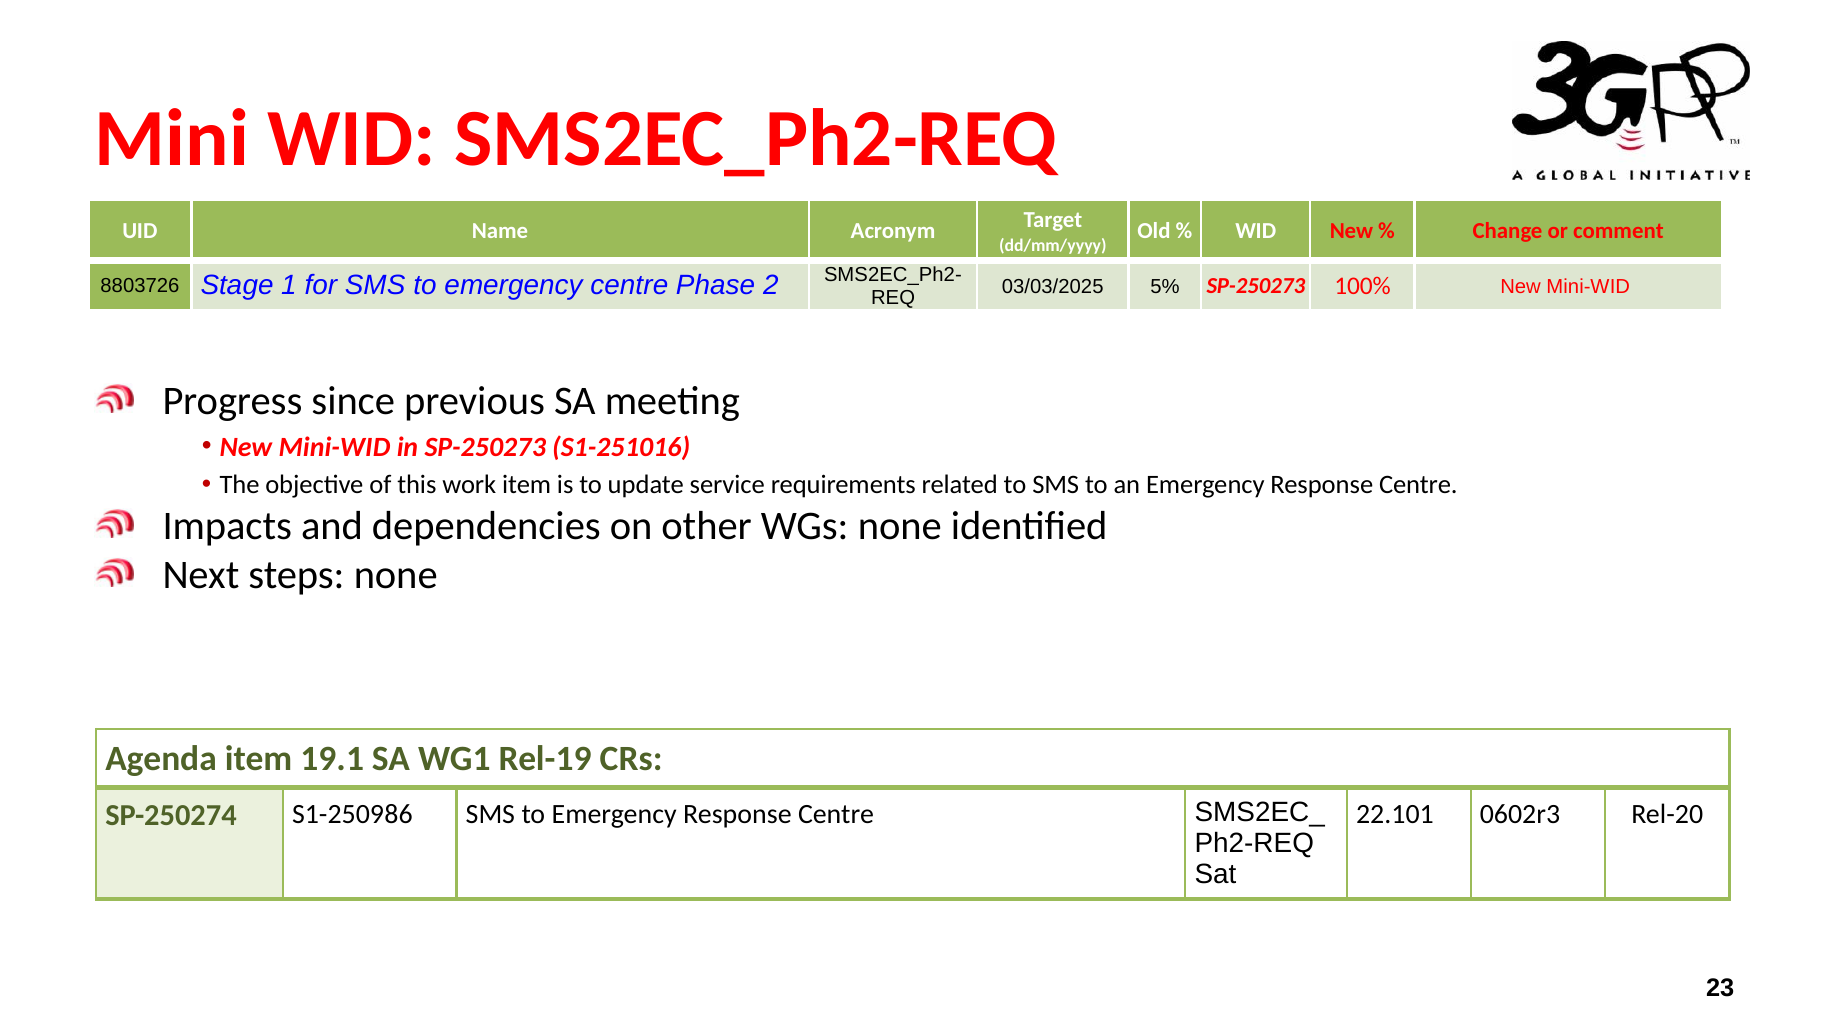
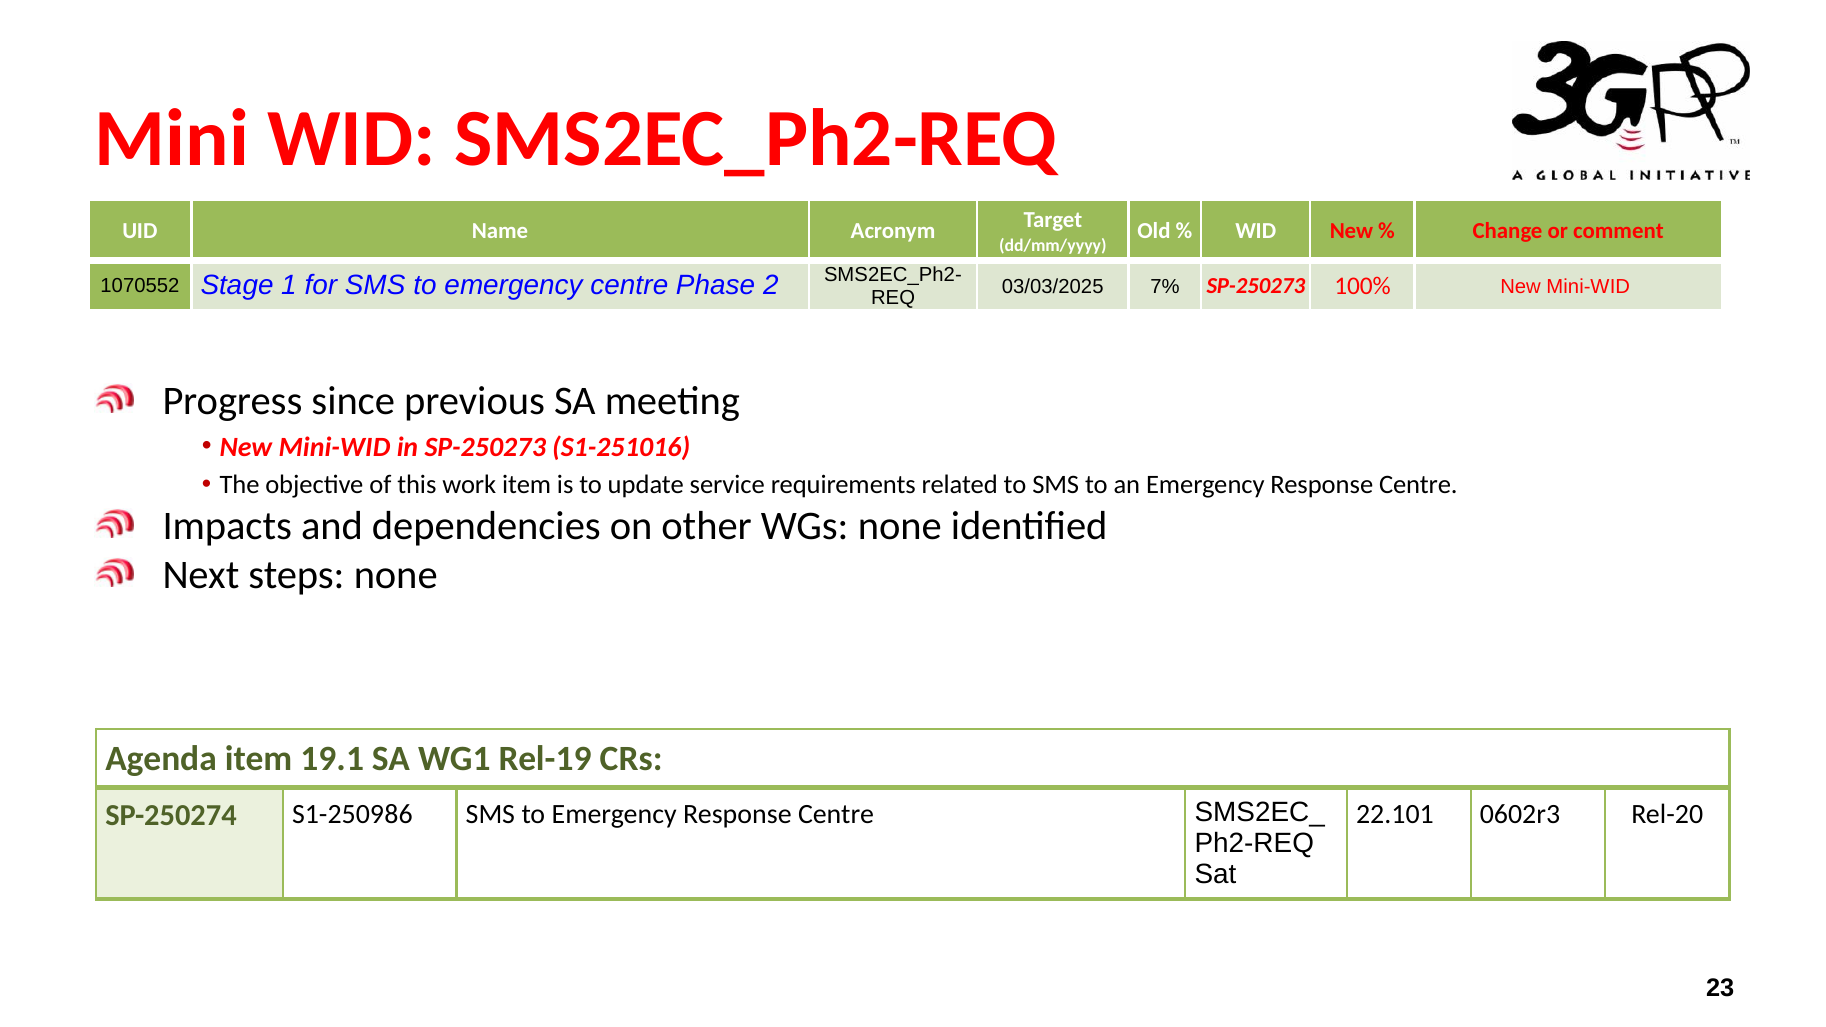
8803726: 8803726 -> 1070552 (140, 286)
5%: 5% -> 7% (1165, 287)
